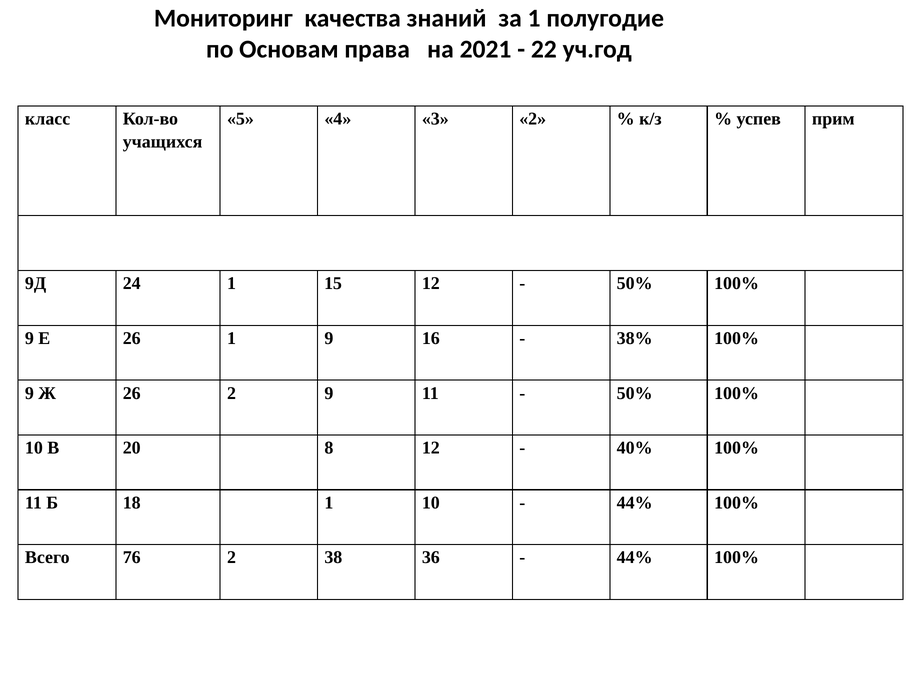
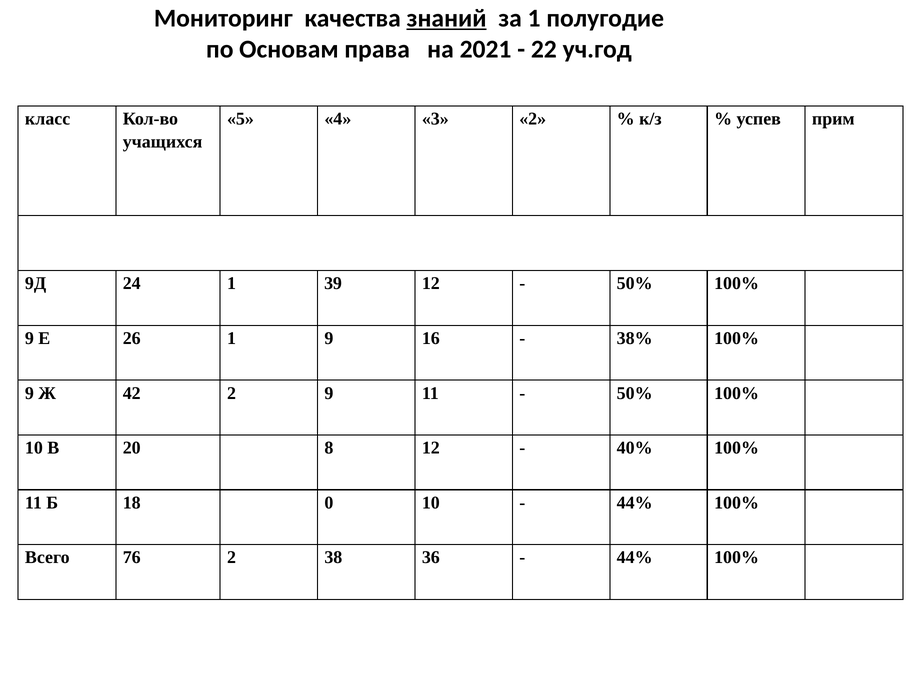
знаний underline: none -> present (447, 18)
15: 15 -> 39 (333, 283)
Ж 26: 26 -> 42 (132, 393)
18 1: 1 -> 0 (329, 503)
